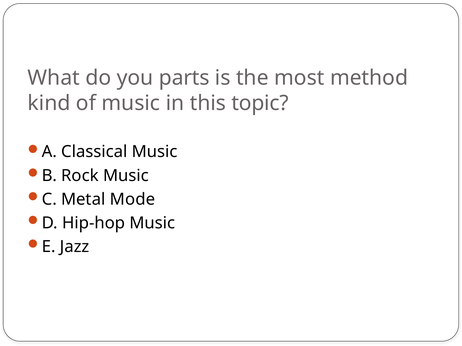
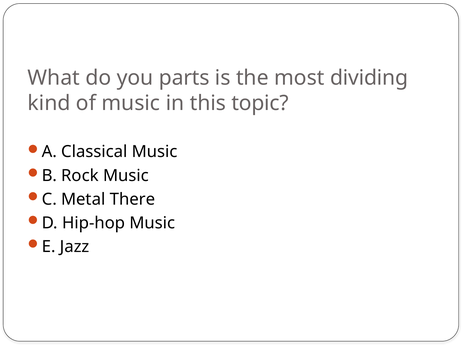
method: method -> dividing (369, 78)
Mode: Mode -> There (133, 200)
